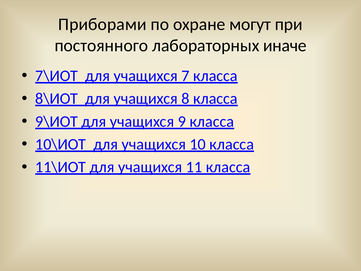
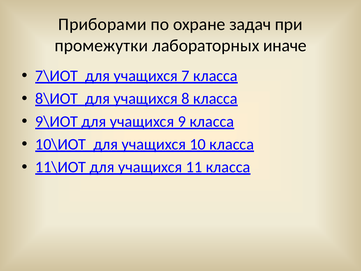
могут: могут -> задач (250, 24)
постоянного: постоянного -> промежутки (101, 45)
